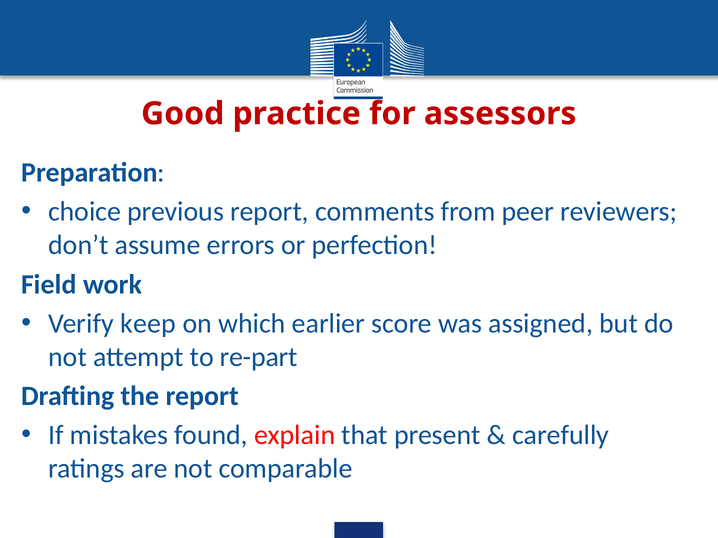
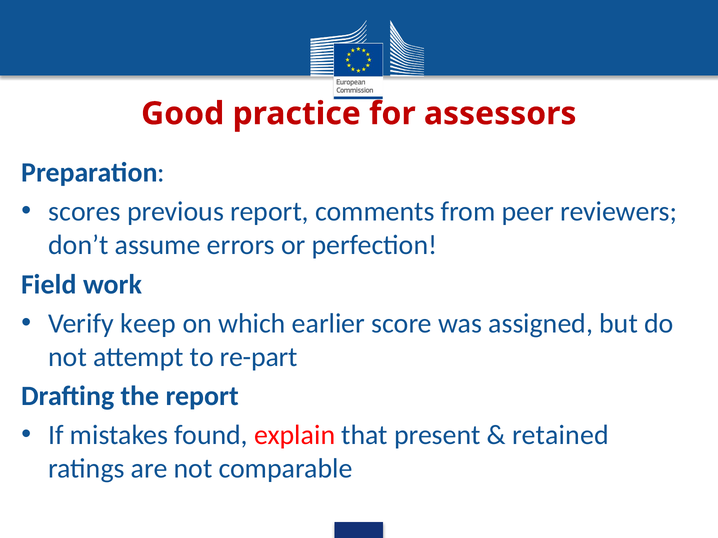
choice: choice -> scores (84, 212)
carefully: carefully -> retained (560, 435)
